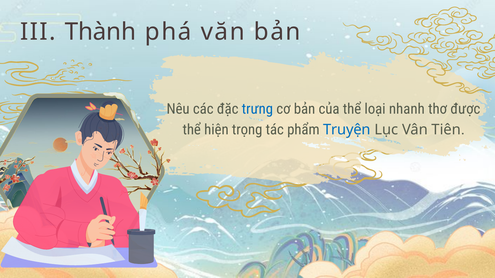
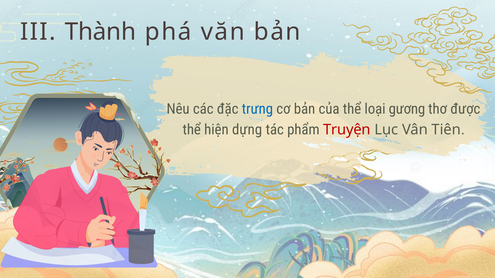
nhanh: nhanh -> gương (407, 109)
trọng: trọng -> dựng (247, 130)
Truyện colour: blue -> red (347, 130)
